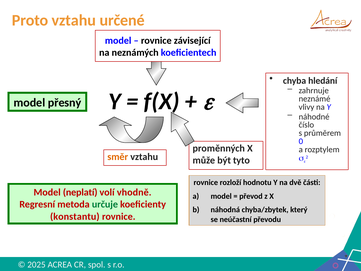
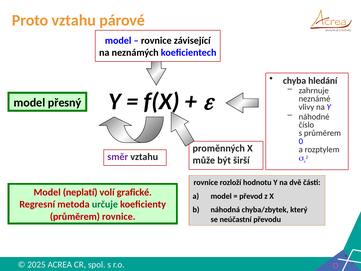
určené: určené -> párové (122, 20)
směr colour: orange -> purple (118, 157)
tyto: tyto -> širší (241, 160)
vhodně: vhodně -> grafické (134, 192)
konstantu: konstantu -> průměrem (75, 216)
